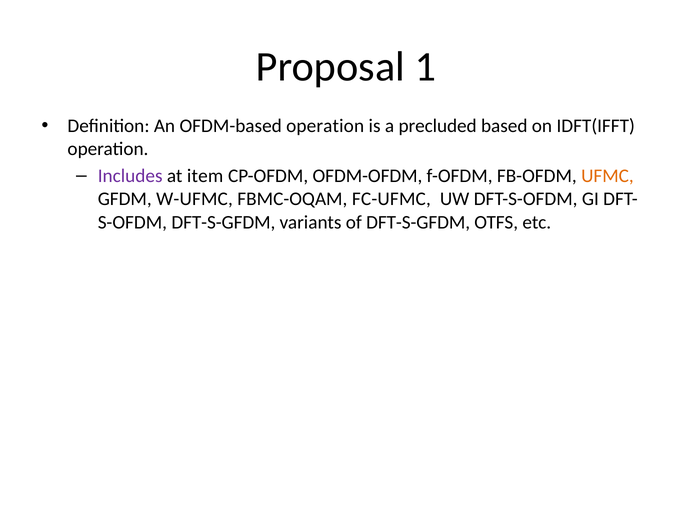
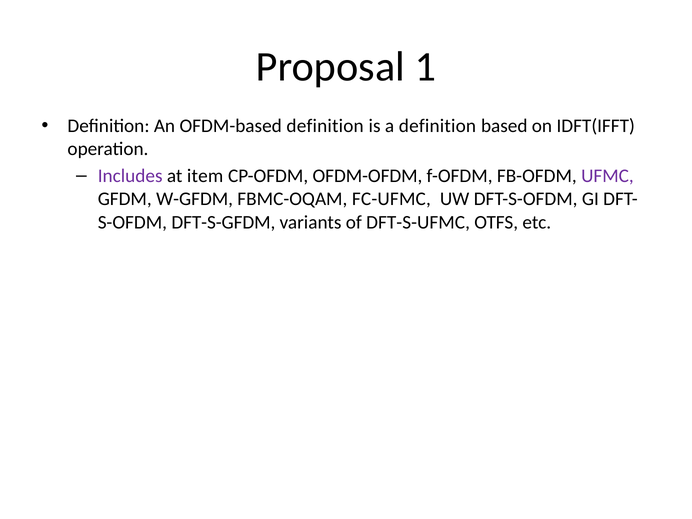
OFDM-based operation: operation -> definition (325, 126)
a precluded: precluded -> definition (437, 126)
UFMC colour: orange -> purple (607, 176)
W-UFMC: W-UFMC -> W-GFDM (195, 199)
of DFT-S-GFDM: DFT-S-GFDM -> DFT-S-UFMC (418, 222)
